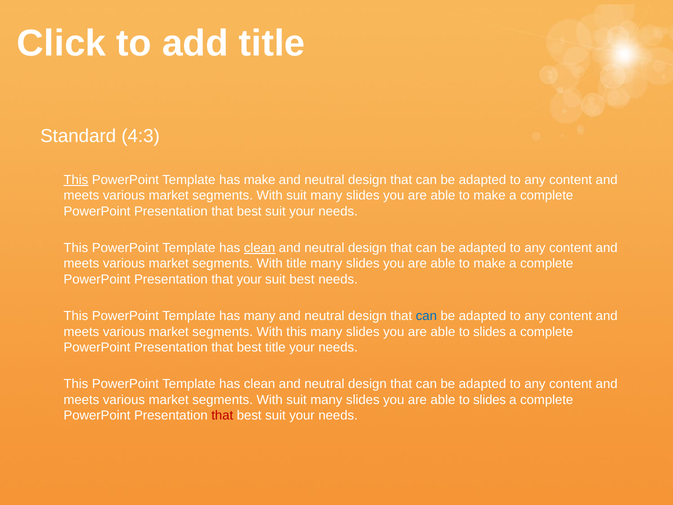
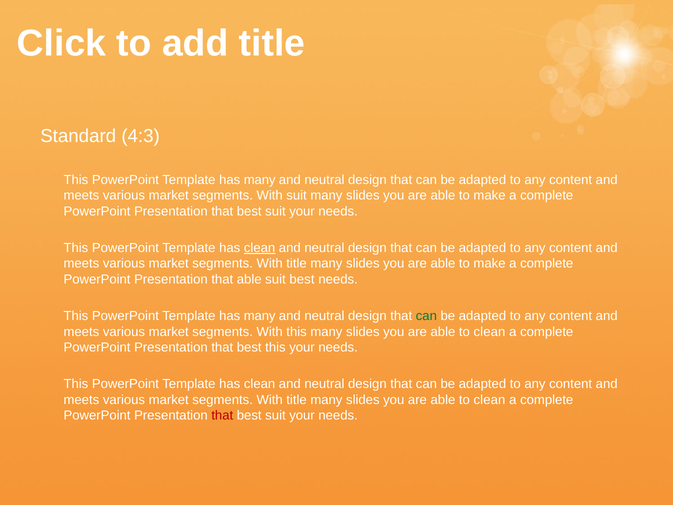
This underline: present -> none (76, 180)
make: make -> many (260, 180)
that your: your -> able (249, 279)
can colour: blue -> green (426, 316)
slides: slides -> clean (489, 332)
best title: title -> this (275, 347)
suit: suit -> title (297, 400)
slides: slides -> clean (489, 400)
